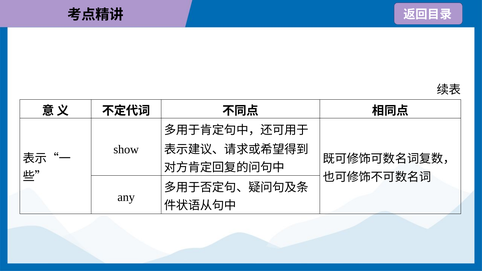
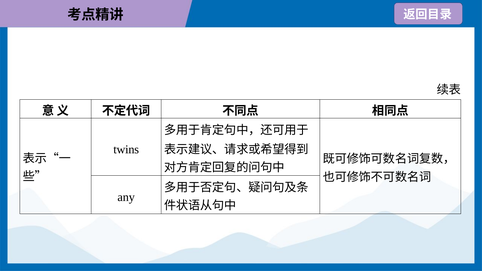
show: show -> twins (126, 150)
